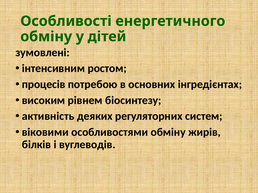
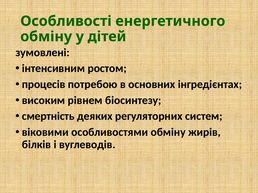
активність: активність -> смертність (48, 116)
